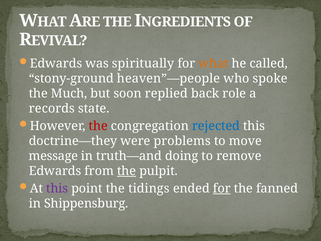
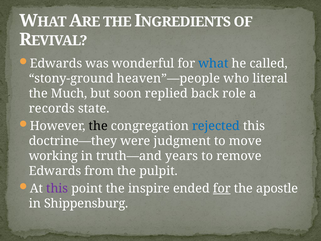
spiritually: spiritually -> wonderful (143, 63)
what colour: orange -> blue (214, 63)
spoke: spoke -> literal (270, 78)
the colour: red -> black (98, 126)
problems: problems -> judgment (182, 141)
message: message -> working (53, 156)
doing: doing -> years (182, 156)
the underline: present -> none (127, 171)
tidings: tidings -> inspire (149, 188)
fanned: fanned -> apostle (277, 188)
